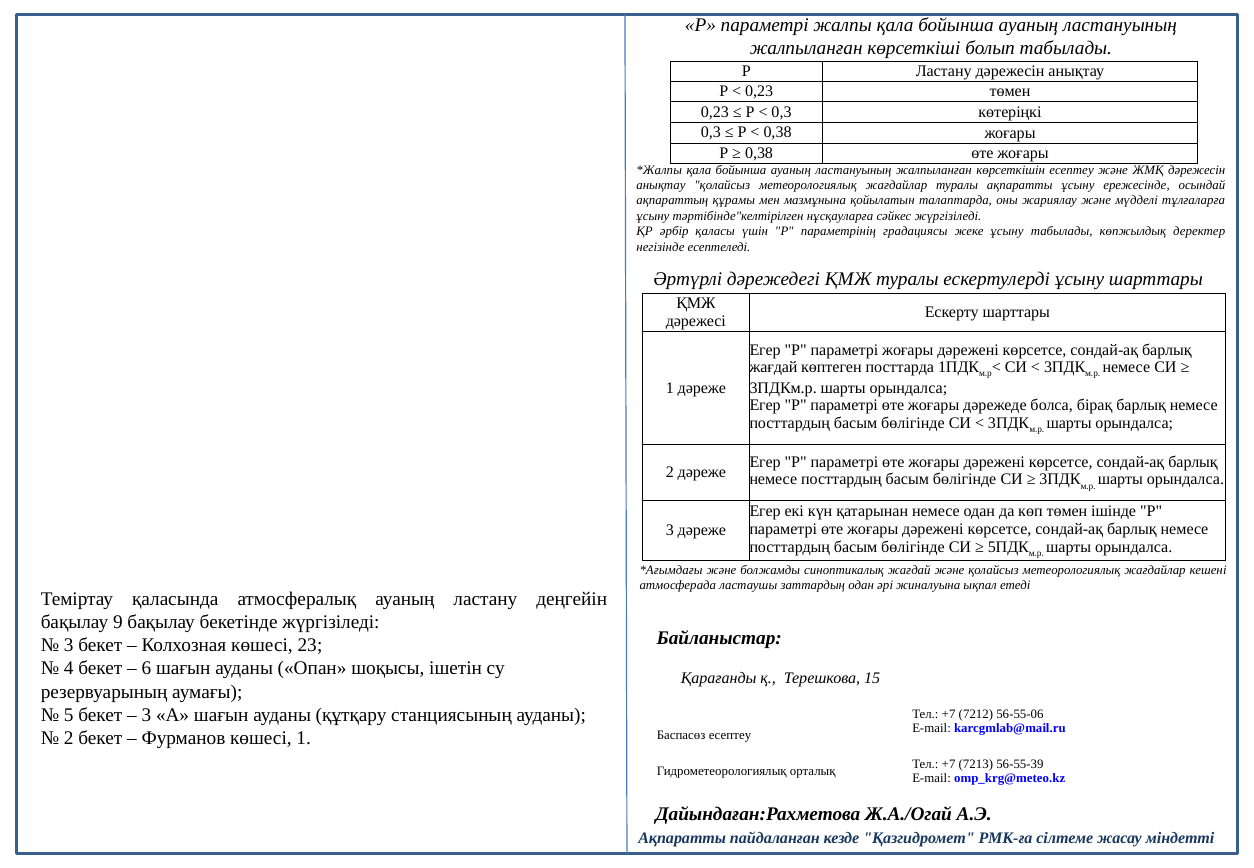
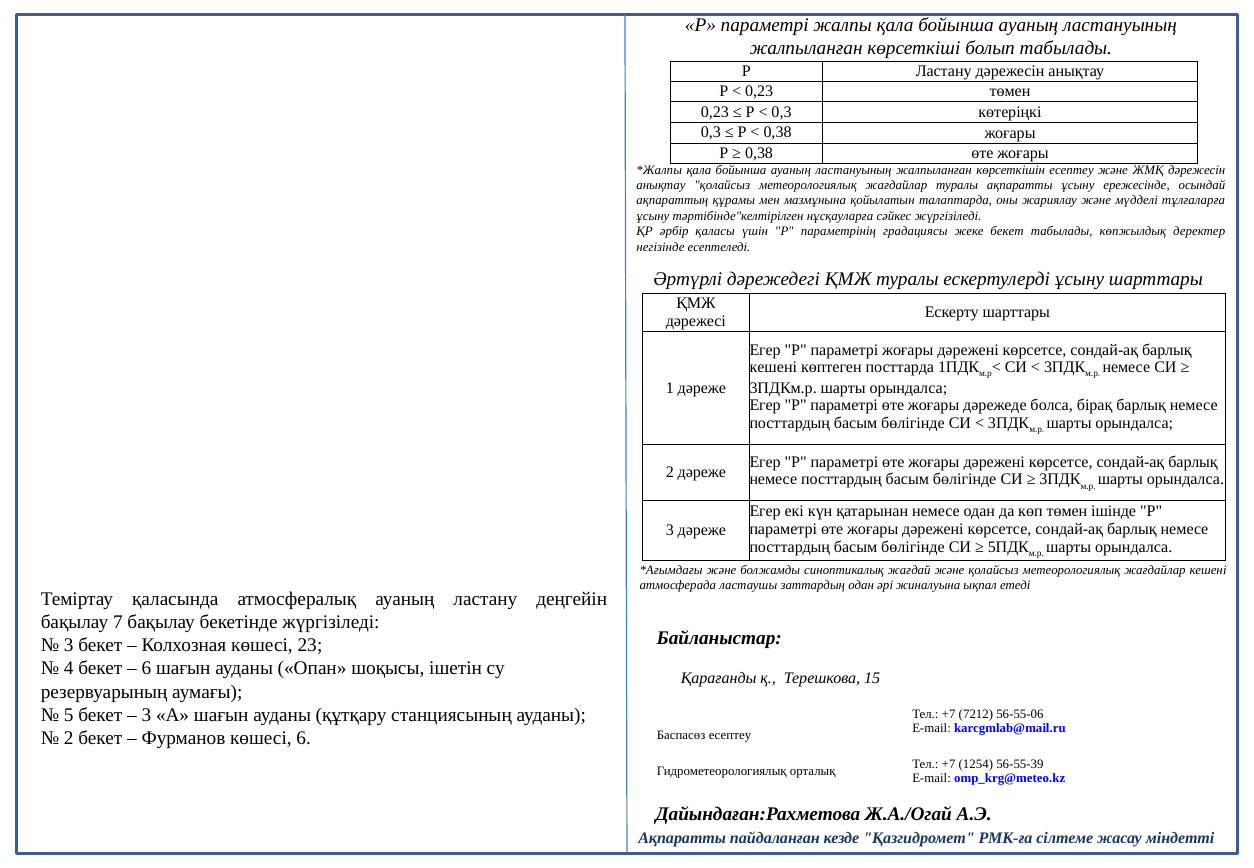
жеке ұсыну: ұсыну -> бекет (1007, 231)
жағдай: жағдай -> кешені (773, 368)
9: 9 -> 7 (118, 622)
көшесі 1: 1 -> 6 (304, 738)
7213: 7213 -> 1254 (976, 764)
